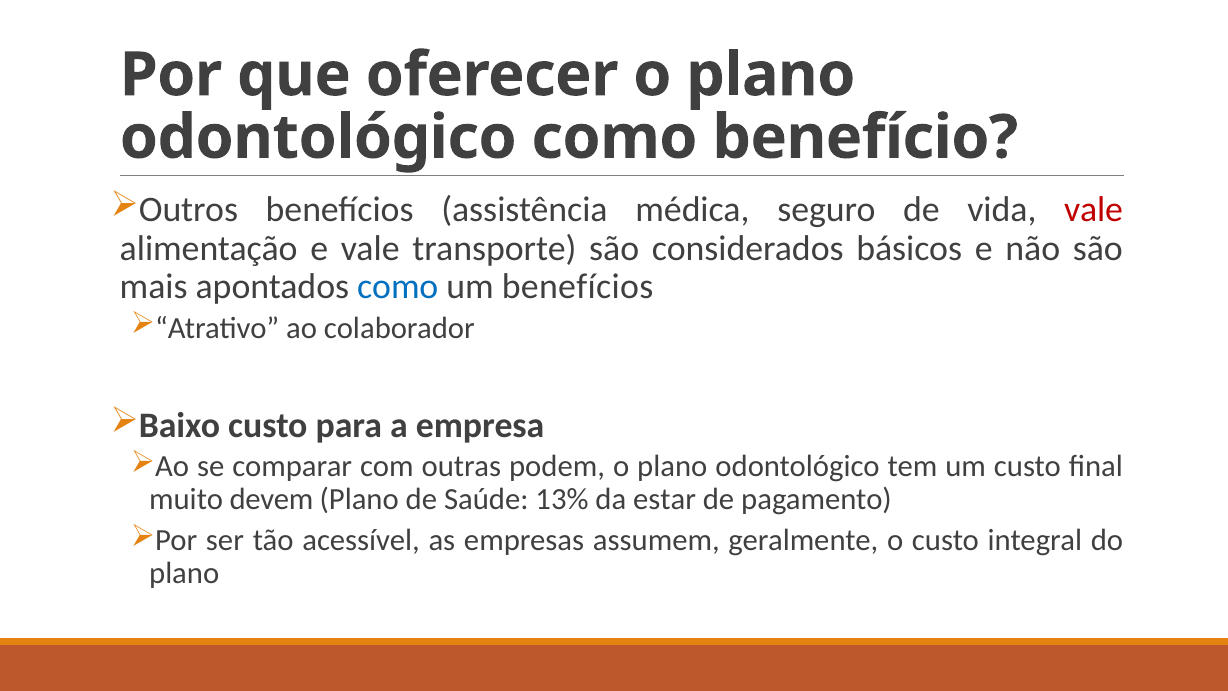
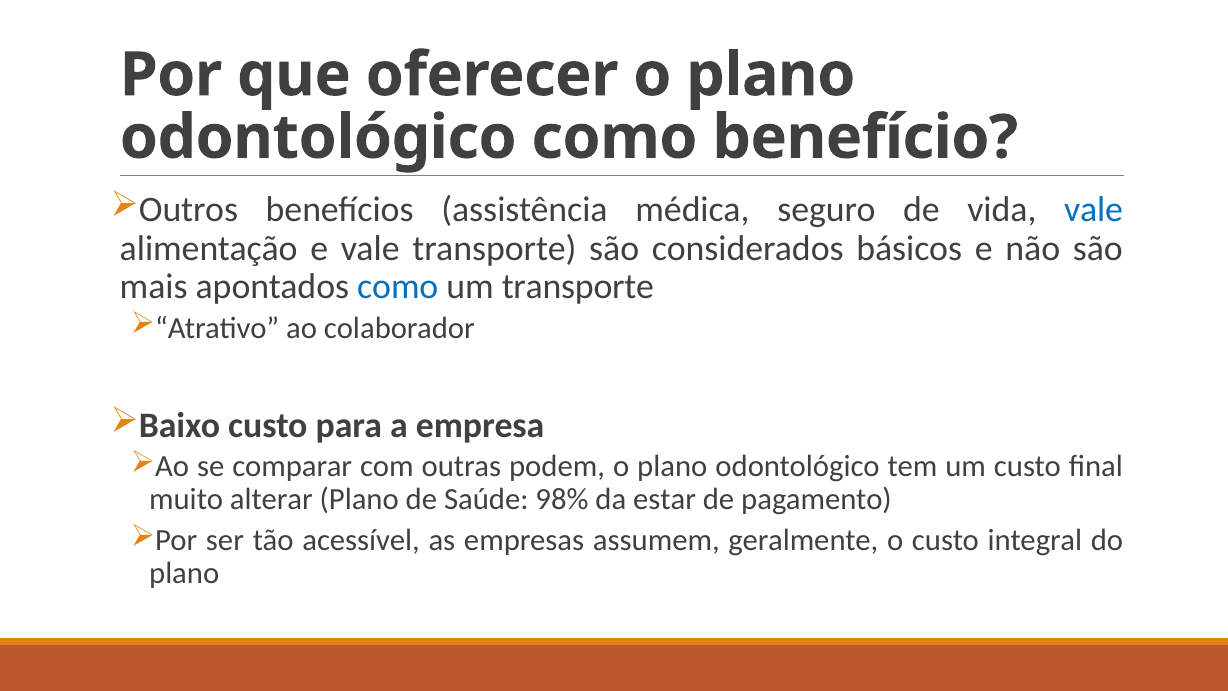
vale colour: red -> blue (1094, 210)
um benefícios: benefícios -> transporte (578, 287)
devem: devem -> alterar (271, 500)
13%: 13% -> 98% (562, 500)
